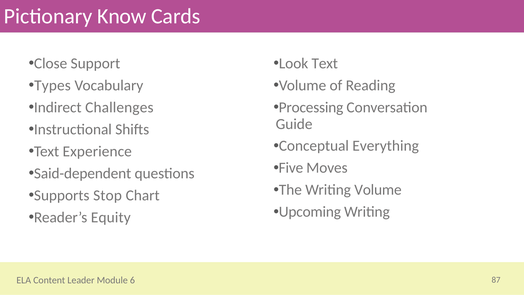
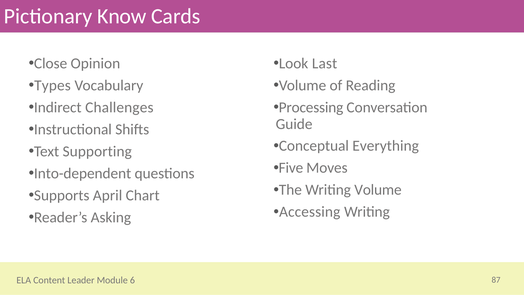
Support: Support -> Opinion (95, 63)
Look Text: Text -> Last (325, 63)
Experience: Experience -> Supporting (97, 151)
Said-dependent: Said-dependent -> Into-dependent (83, 173)
Stop: Stop -> April (108, 195)
Upcoming: Upcoming -> Accessing (310, 212)
Equity: Equity -> Asking (111, 217)
